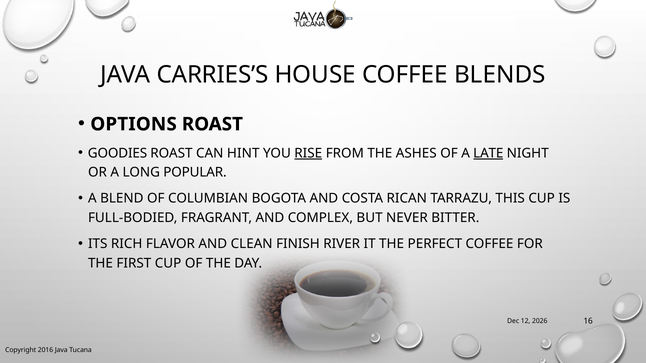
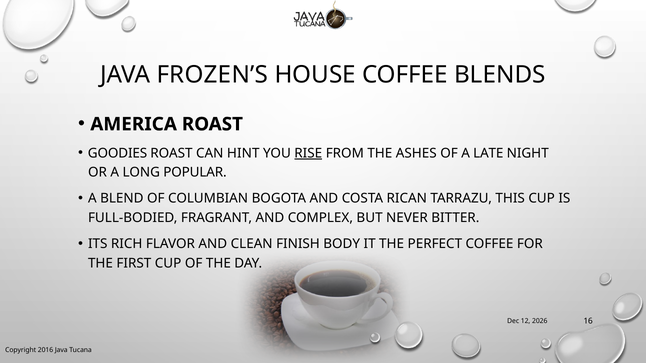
CARRIES’S: CARRIES’S -> FROZEN’S (212, 75)
OPTIONS: OPTIONS -> AMERICA (134, 124)
LATE underline: present -> none (488, 153)
RIVER: RIVER -> BODY (342, 244)
